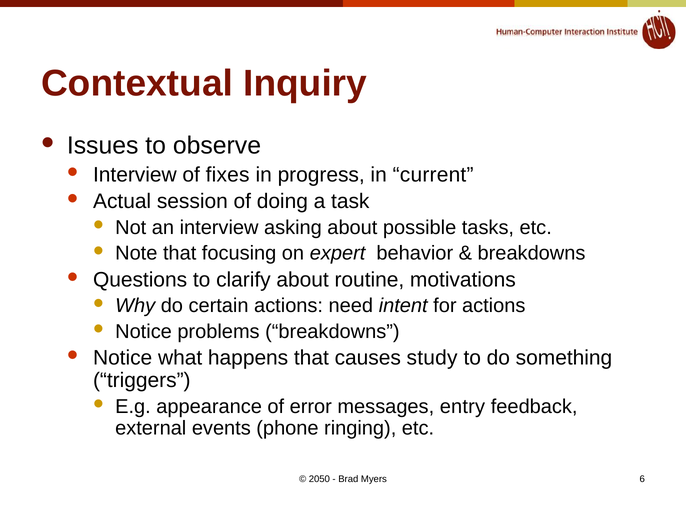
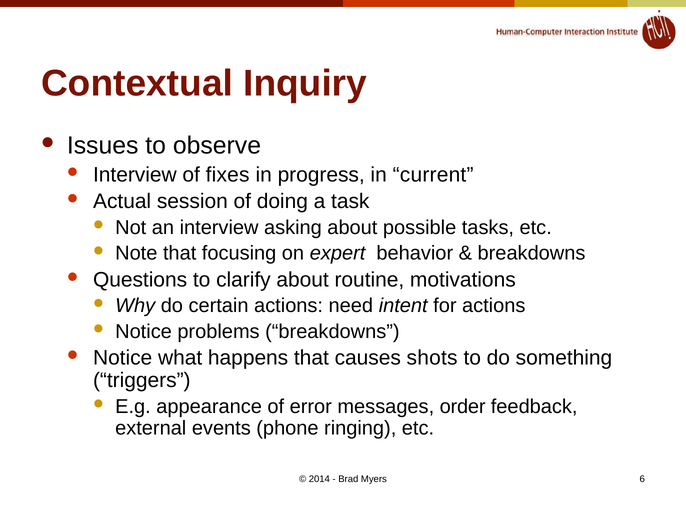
study: study -> shots (432, 357)
entry: entry -> order (463, 406)
2050: 2050 -> 2014 (319, 479)
